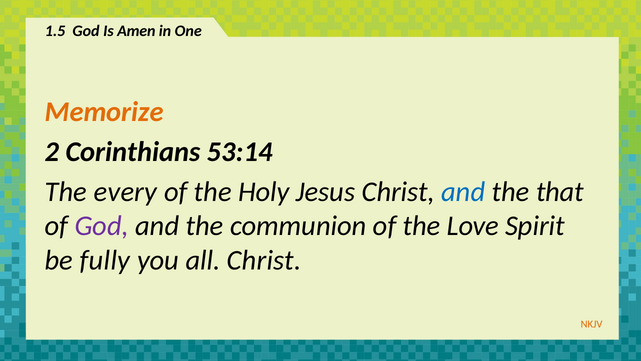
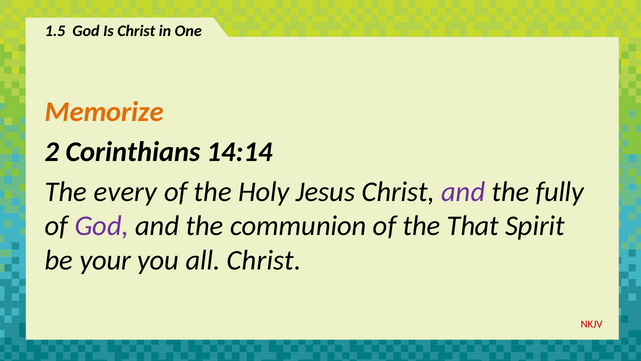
Is Amen: Amen -> Christ (136, 31)
53:14: 53:14 -> 14:14 (240, 152)
and colour: blue -> purple (463, 192)
that: that -> fully (560, 192)
Love: Love -> That (473, 226)
fully: fully -> your (105, 261)
NKJV colour: orange -> red (592, 325)
